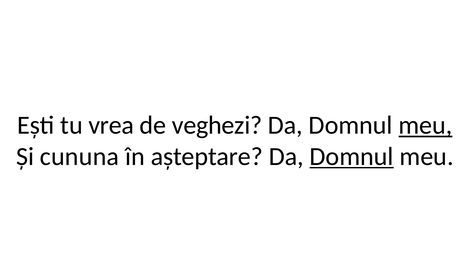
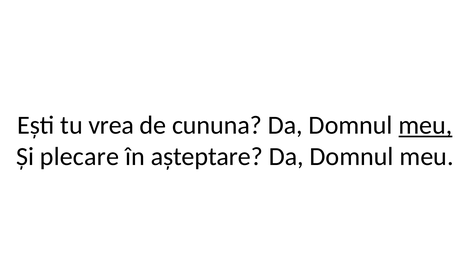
veghezi: veghezi -> cununa (217, 125)
cununa: cununa -> plecare (79, 157)
Domnul underline: present -> none (352, 157)
